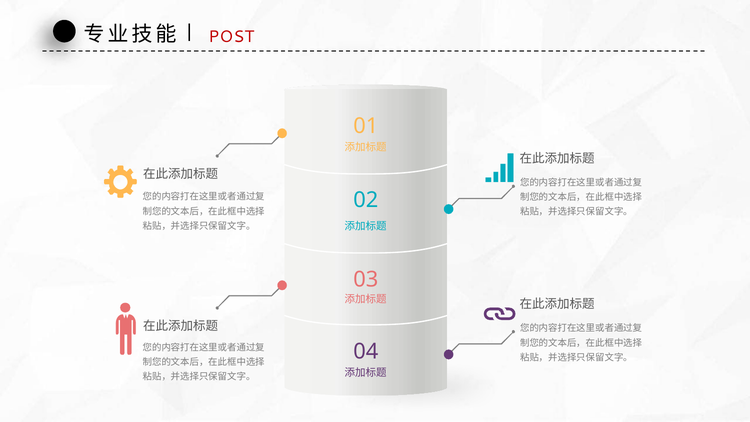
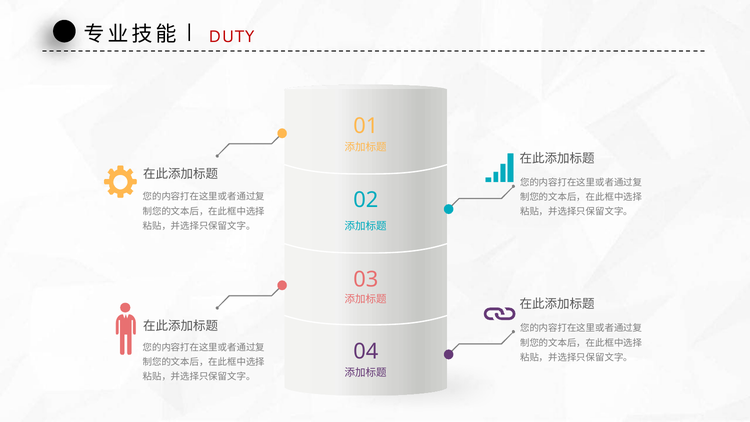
POST: POST -> DUTY (231, 37)
